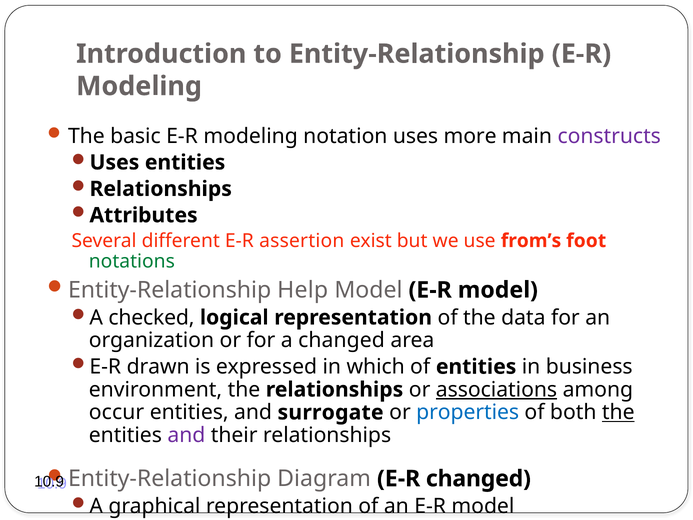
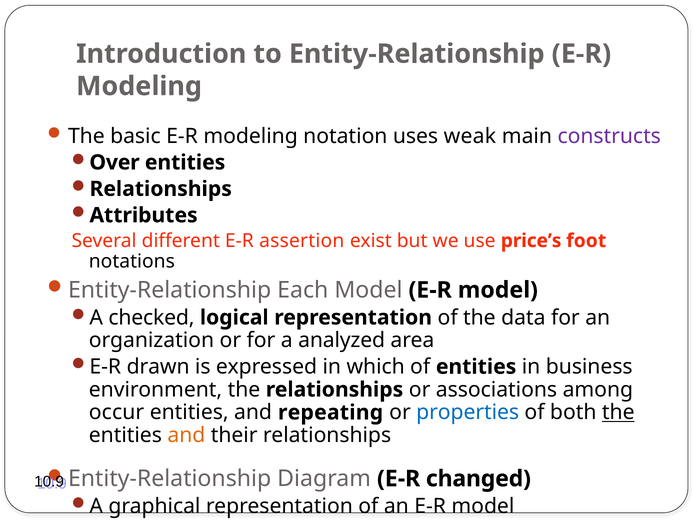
more: more -> weak (470, 136)
Uses: Uses -> Over (115, 162)
from’s: from’s -> price’s (531, 241)
notations colour: green -> black (132, 261)
Help: Help -> Each (303, 290)
a changed: changed -> analyzed (342, 340)
associations underline: present -> none (496, 389)
surrogate: surrogate -> repeating (331, 412)
and colour: purple -> orange (186, 435)
